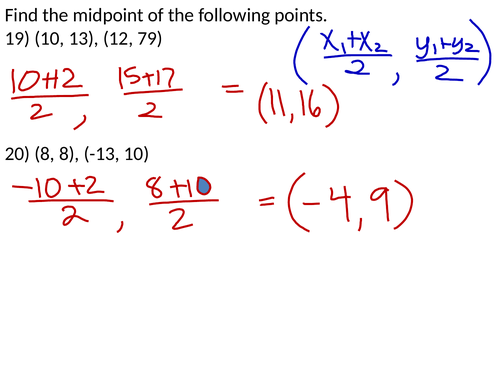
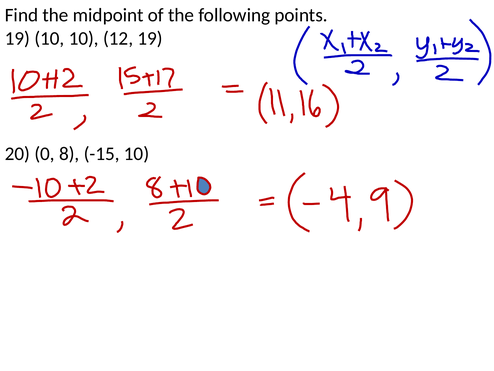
10 13: 13 -> 10 (84, 38)
12 79: 79 -> 19 (150, 38)
20 8: 8 -> 0 (45, 154)
-13: -13 -> -15 (102, 154)
